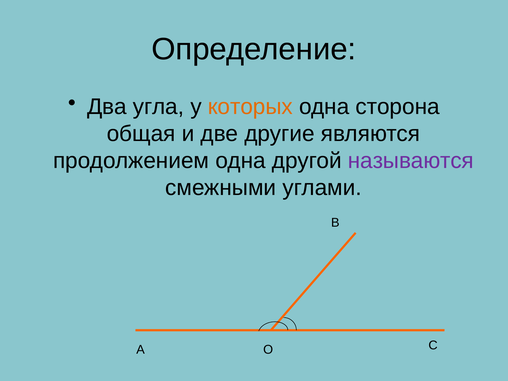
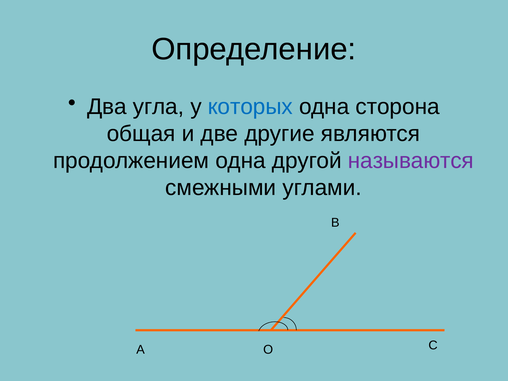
которых colour: orange -> blue (250, 107)
